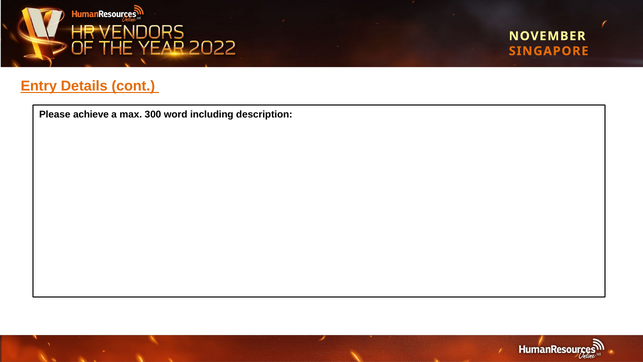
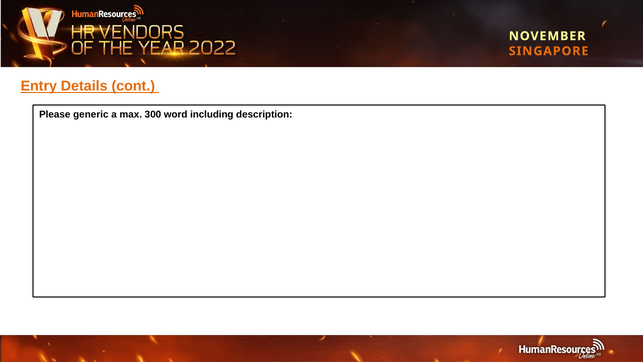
achieve: achieve -> generic (91, 115)
